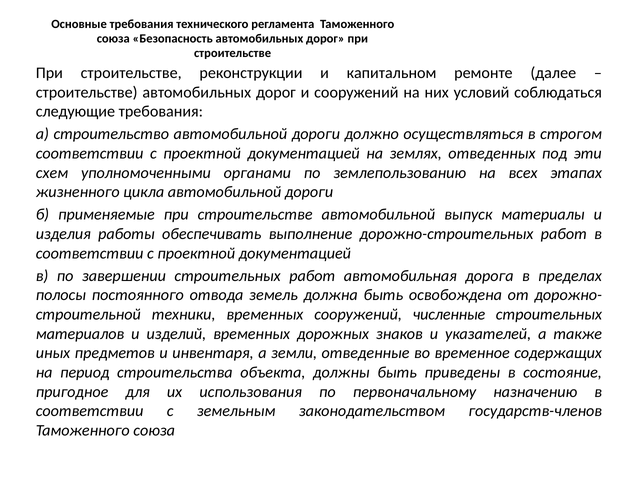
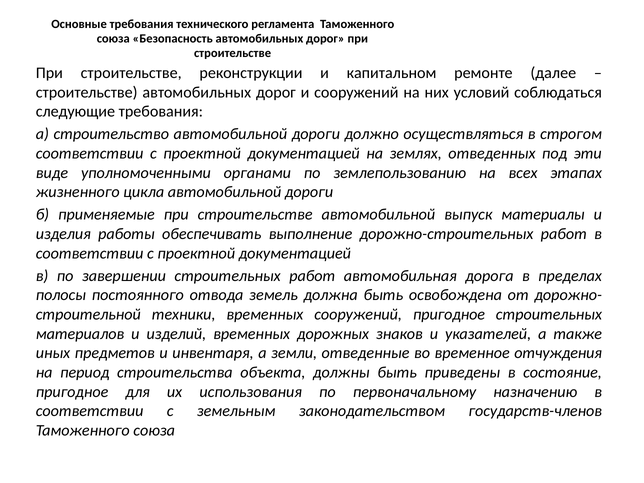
схем: схем -> виде (52, 173)
сооружений численные: численные -> пригодное (449, 314)
содержащих: содержащих -> отчуждения (558, 353)
